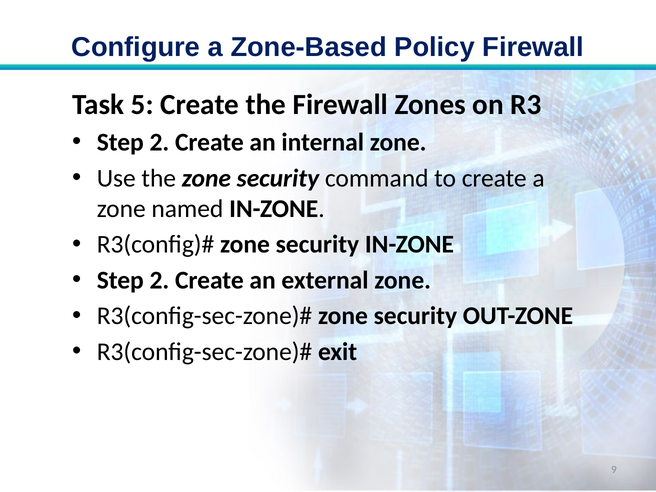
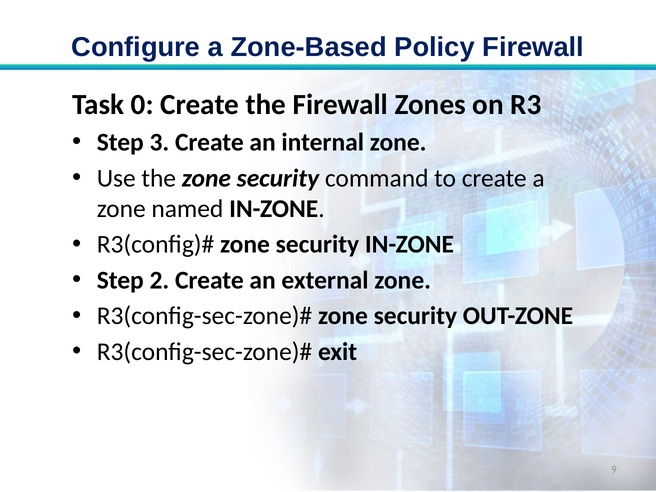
5: 5 -> 0 (142, 105)
2: 2 -> 3 (159, 142)
